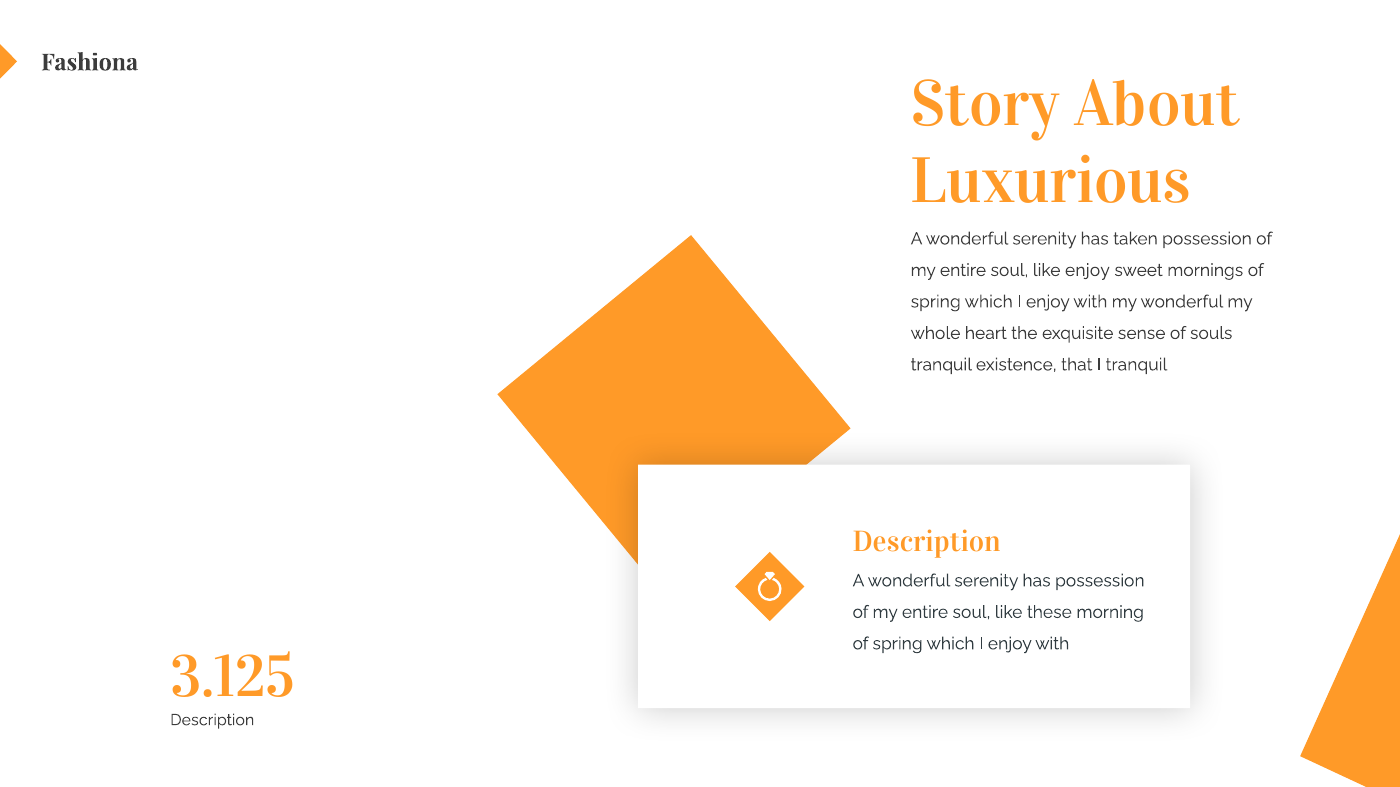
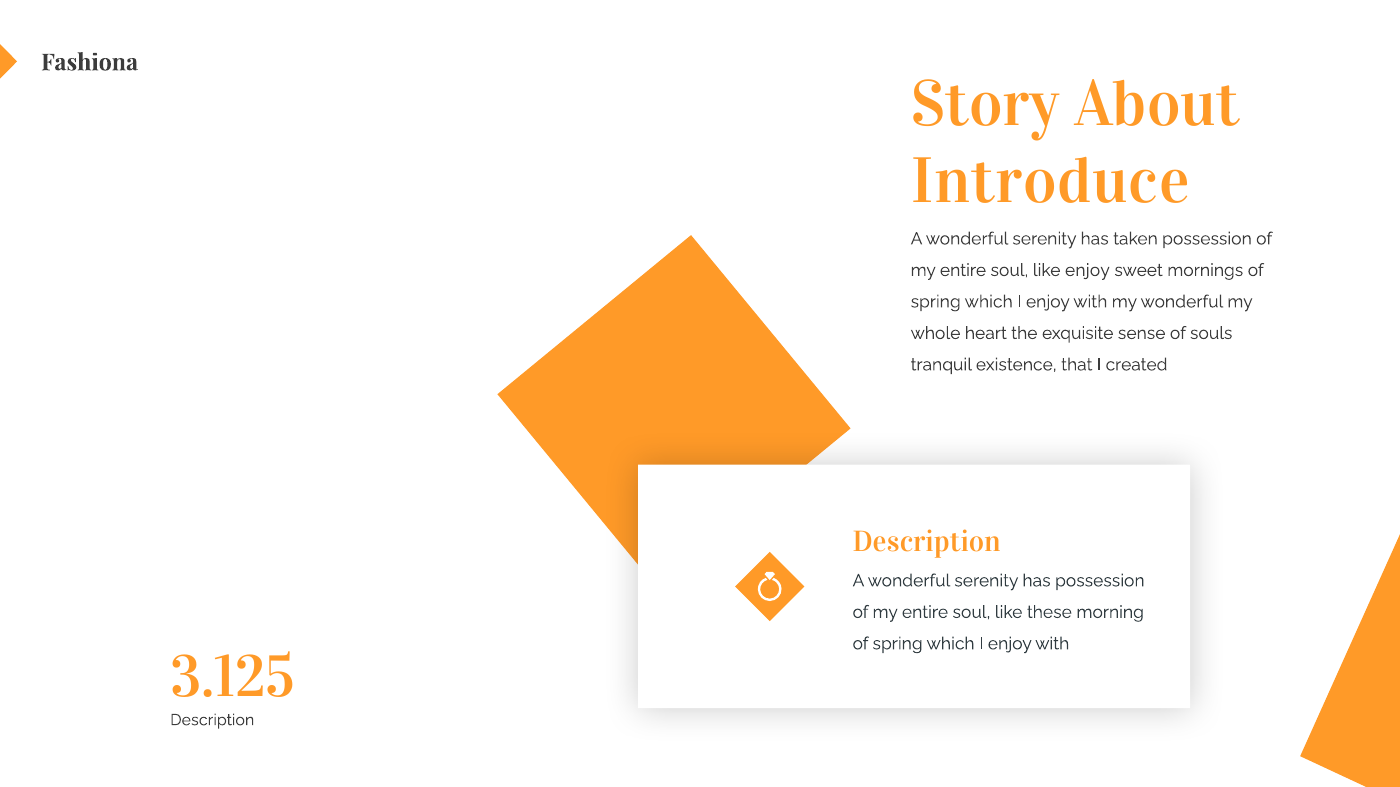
Luxurious: Luxurious -> Introduce (1051, 182)
I tranquil: tranquil -> created (1137, 365)
